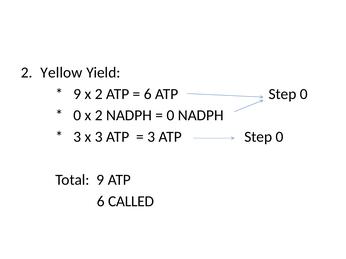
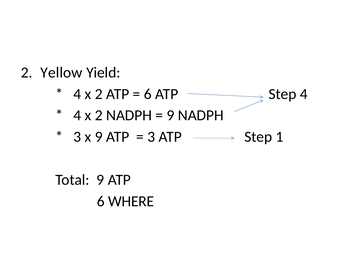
9: 9 -> 4 (77, 94)
6 ATP Step 0: 0 -> 4 (304, 94)
0: 0 -> 4 (77, 116)
0: 0 -> 9 (170, 116)
x 3: 3 -> 9 (99, 137)
3 ATP Step 0: 0 -> 1 (279, 137)
CALLED: CALLED -> WHERE (131, 202)
